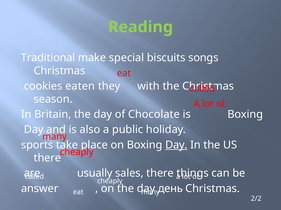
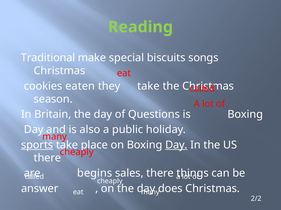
they with: with -> take (148, 86)
Chocolate: Chocolate -> Questions (154, 115)
sports underline: none -> present (37, 145)
usually: usually -> begins (95, 174)
день: день -> does (170, 189)
